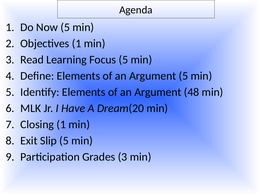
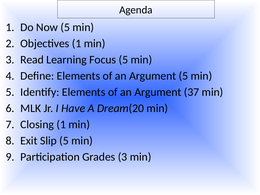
48: 48 -> 37 (192, 92)
